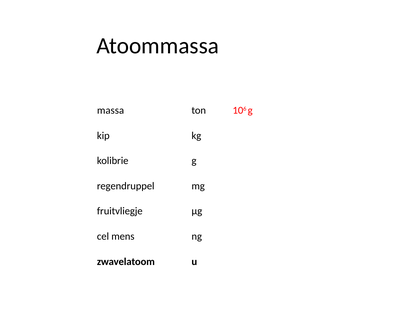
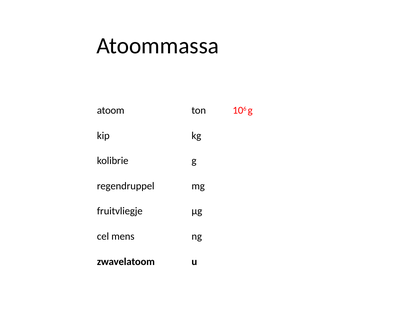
massa: massa -> atoom (111, 110)
